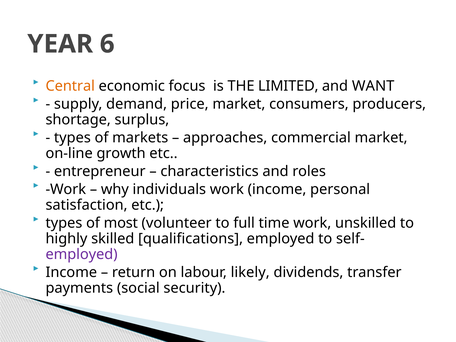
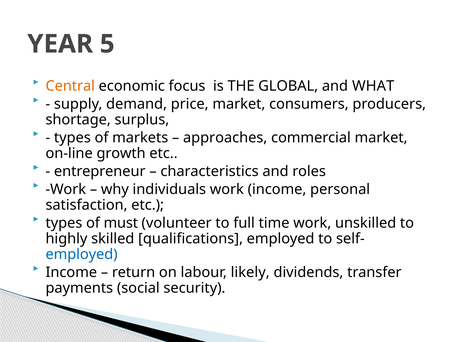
6: 6 -> 5 (107, 44)
LIMITED: LIMITED -> GLOBAL (288, 86)
WANT: WANT -> WHAT (373, 86)
most: most -> must (121, 223)
employed colour: purple -> blue (82, 254)
